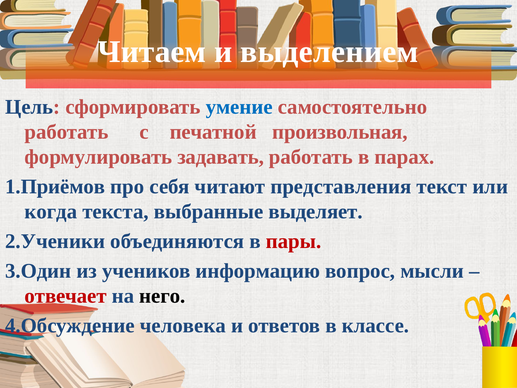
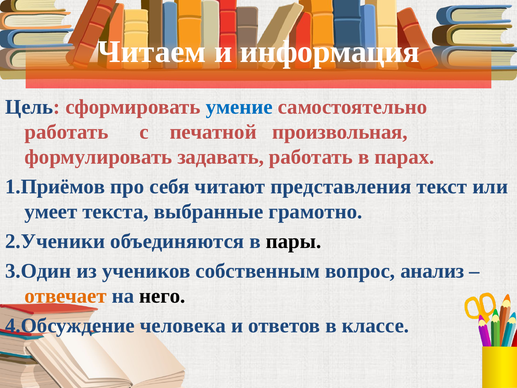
выделением: выделением -> информация (330, 52)
когда: когда -> умеет (51, 212)
выделяет: выделяет -> грамотно (316, 212)
пары colour: red -> black (294, 241)
информацию: информацию -> собственным (258, 271)
мысли: мысли -> анализ (432, 271)
отвечает colour: red -> orange (66, 296)
